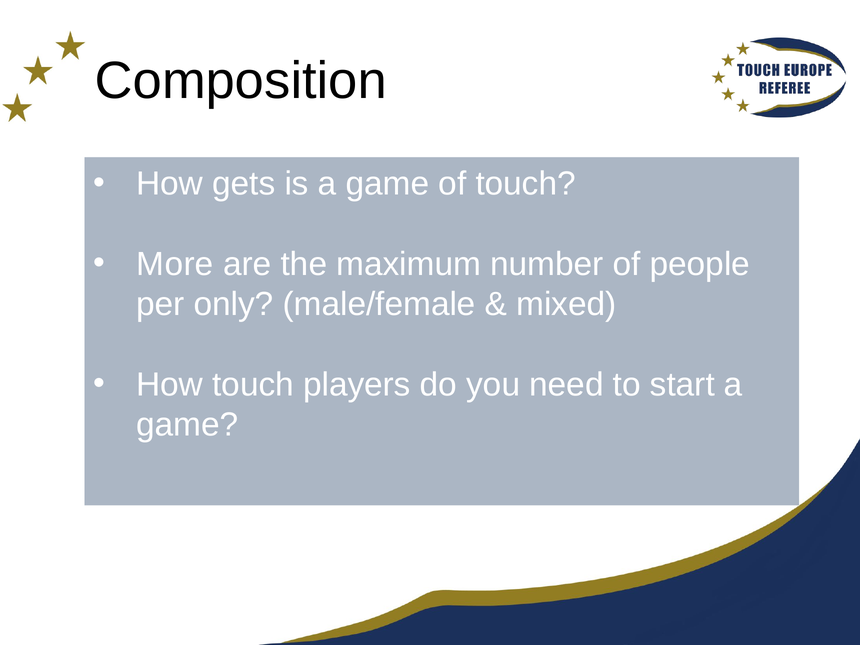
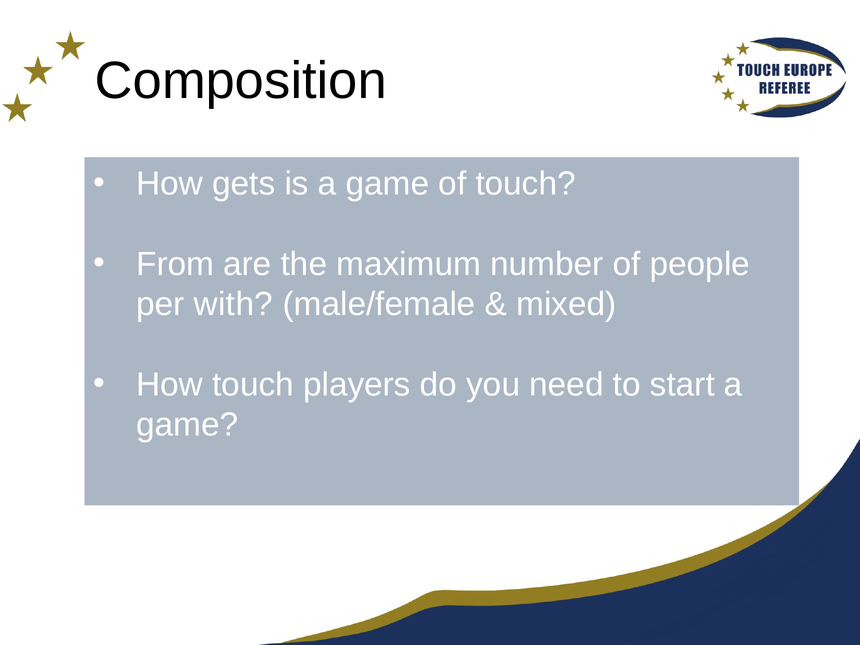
More: More -> From (175, 264)
only: only -> with (233, 304)
